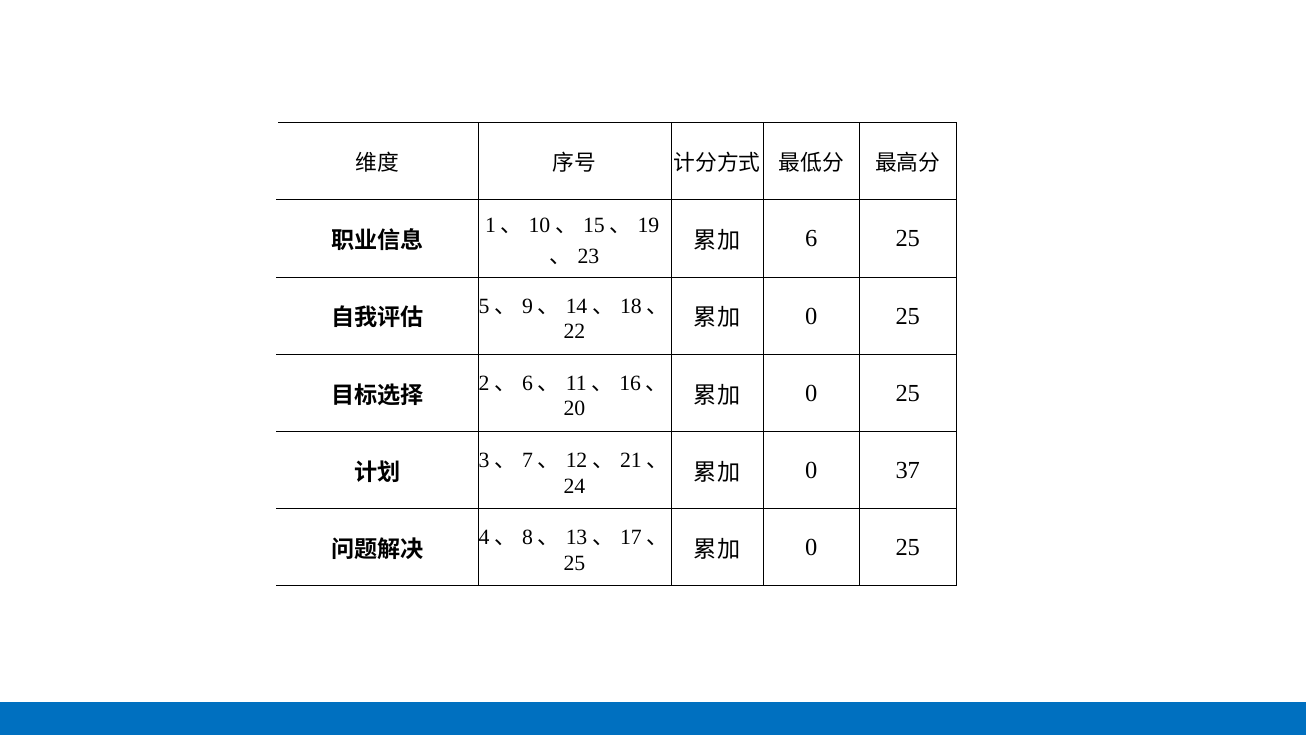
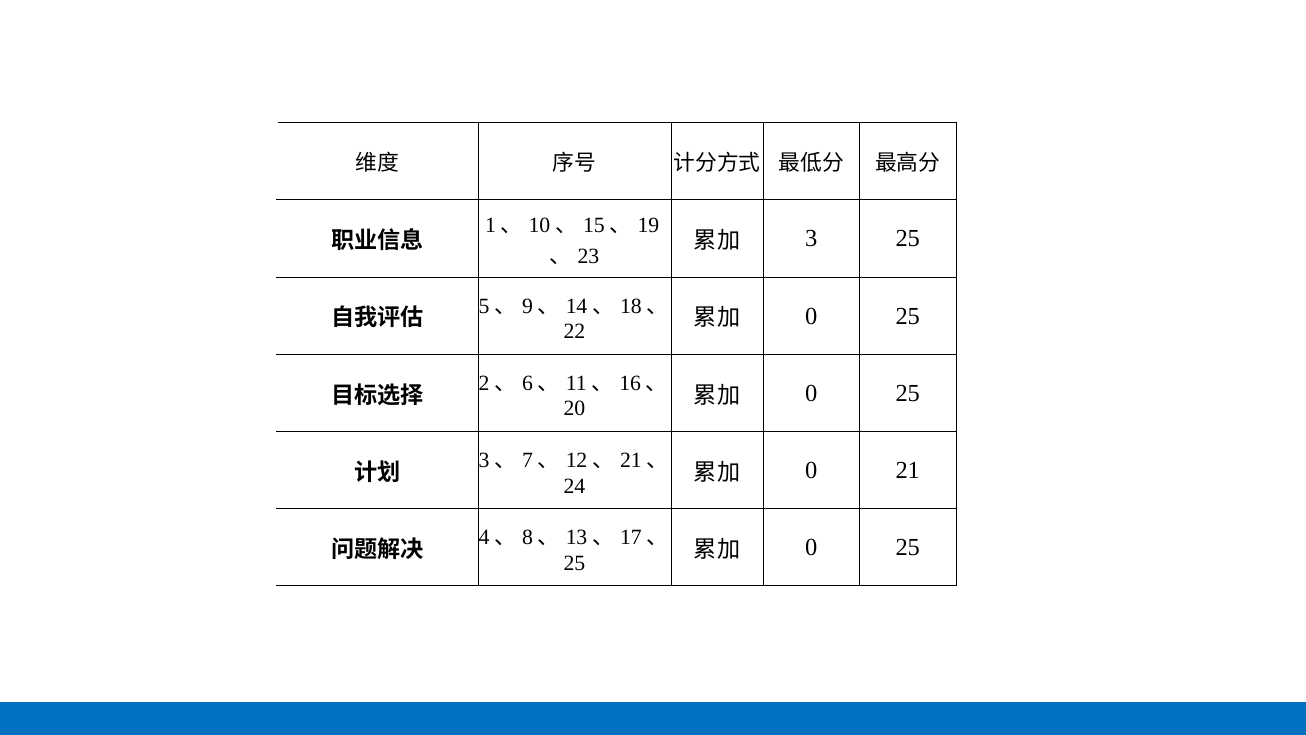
6: 6 -> 3 (811, 239)
37: 37 -> 21 (908, 470)
